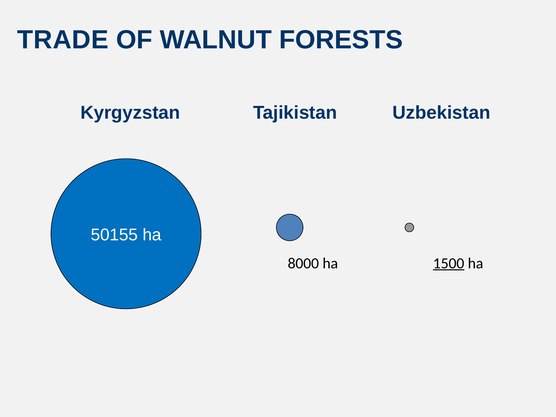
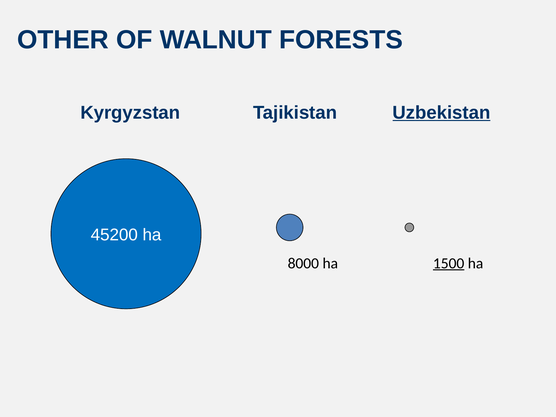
TRADE: TRADE -> OTHER (63, 40)
Uzbekistan underline: none -> present (441, 113)
50155: 50155 -> 45200 (114, 235)
